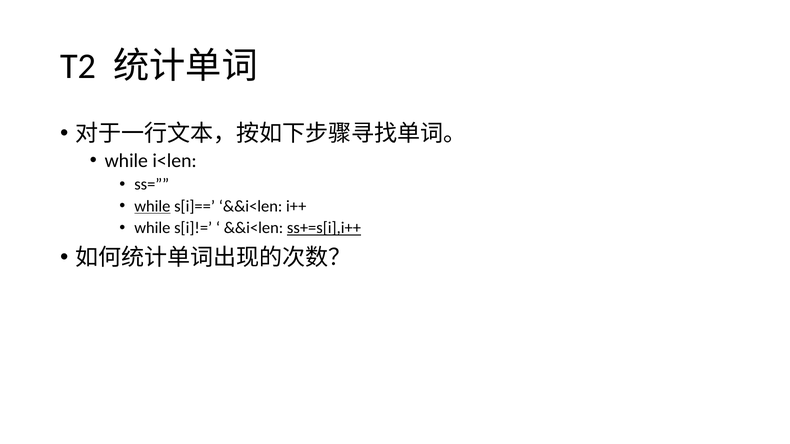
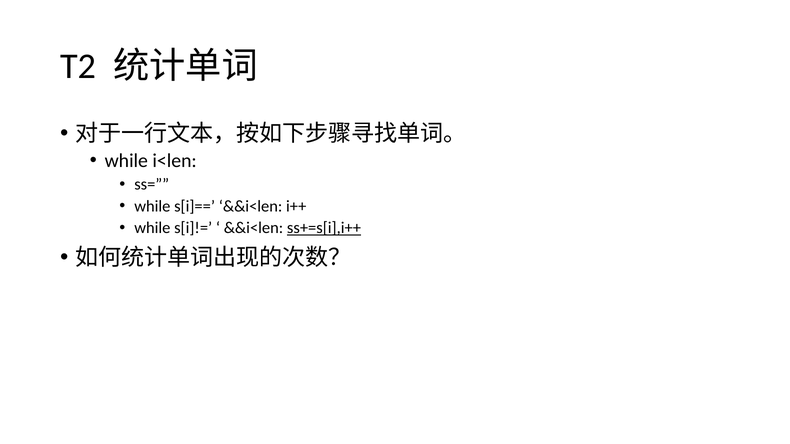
while underline: present -> none (152, 206)
